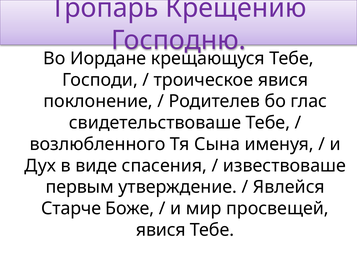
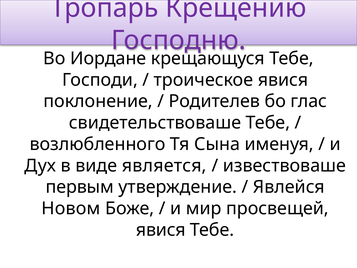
спасения: спасения -> является (164, 165)
Старче: Старче -> Новом (71, 208)
